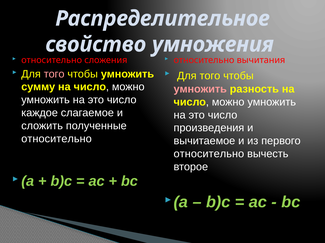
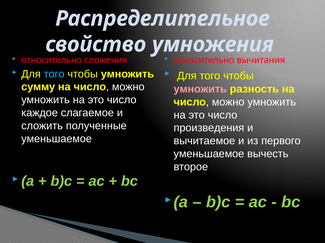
того colour: pink -> light blue (54, 74)
относительно: относительно -> уменьшаемое (57, 139)
относительно: относительно -> уменьшаемое (209, 154)
